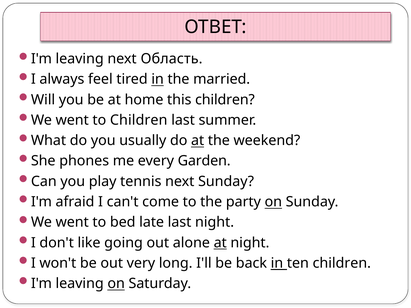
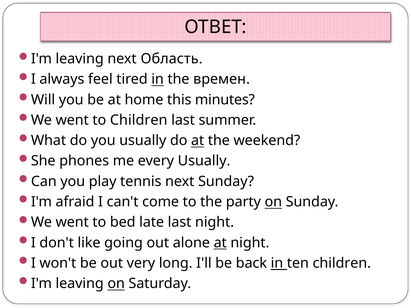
married: married -> времен (222, 79)
this children: children -> minutes (225, 100)
every Garden: Garden -> Usually (204, 161)
